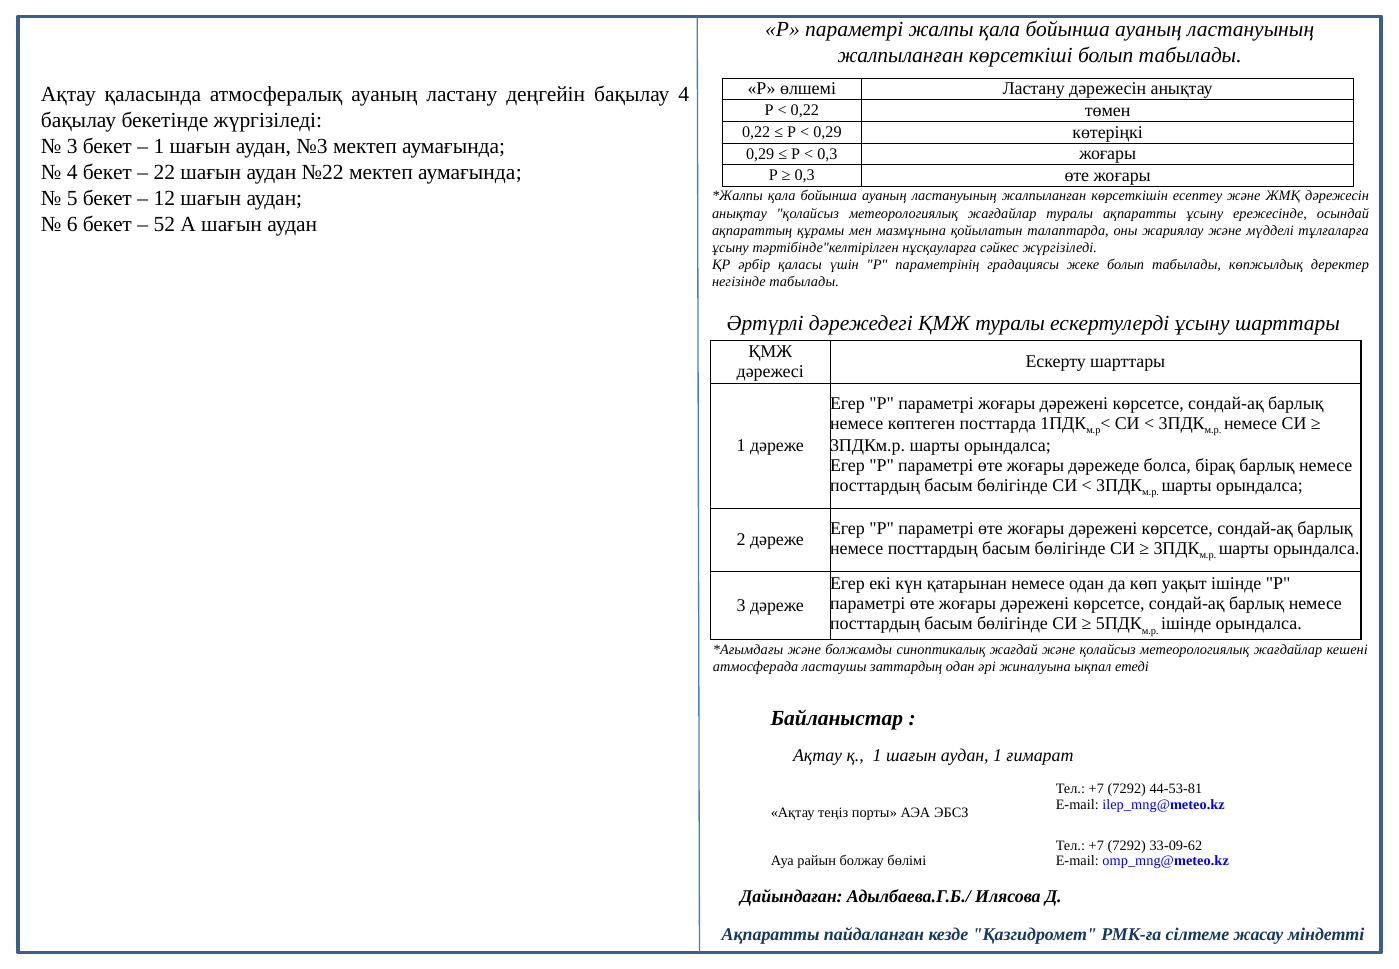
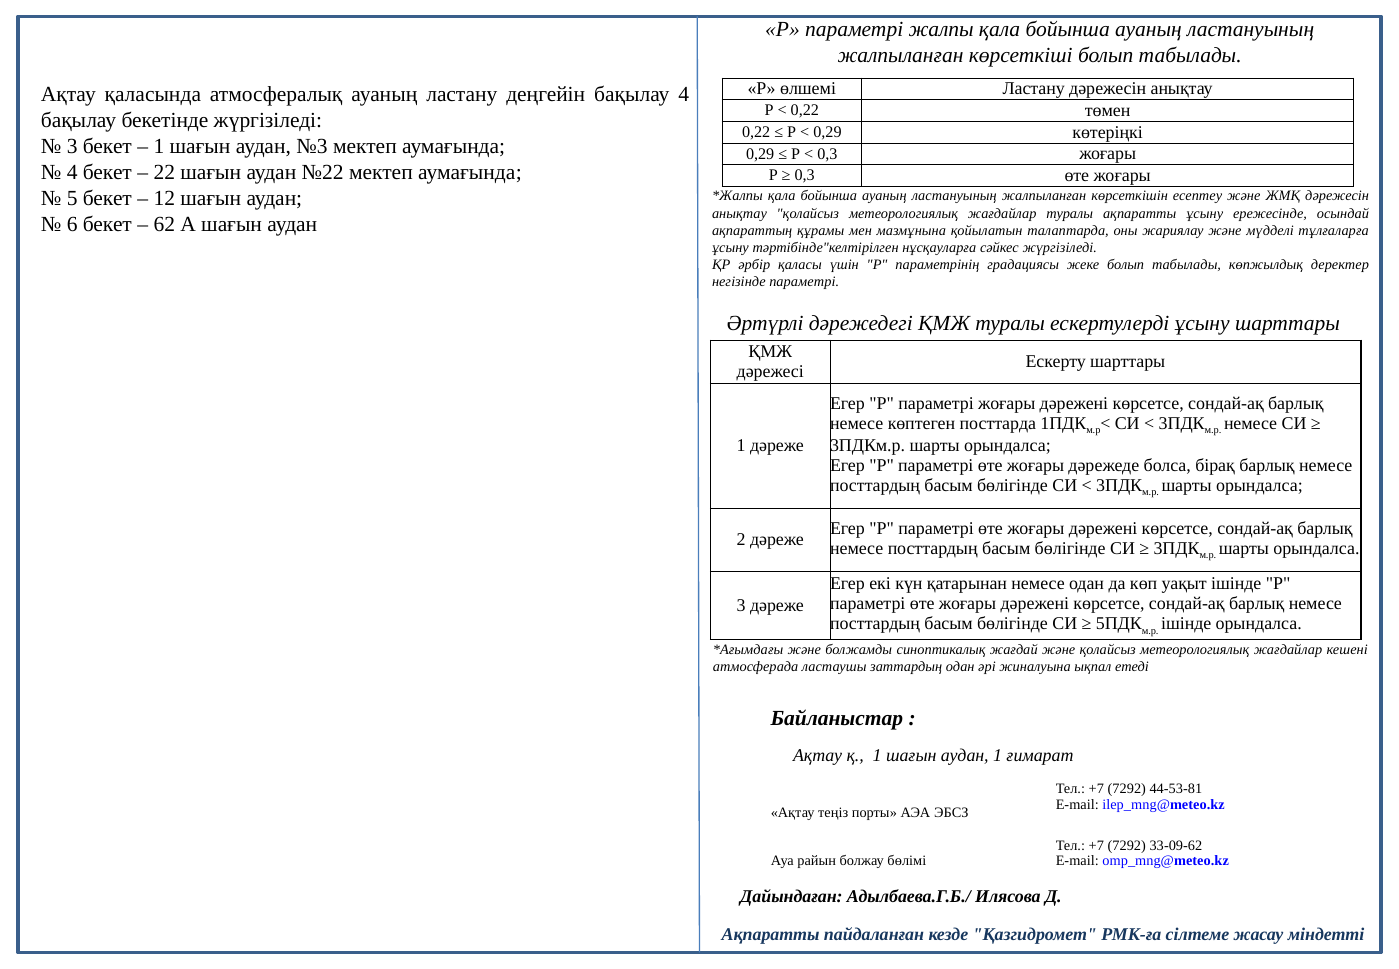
52: 52 -> 62 (164, 224)
негізінде табылады: табылады -> параметрі (804, 282)
